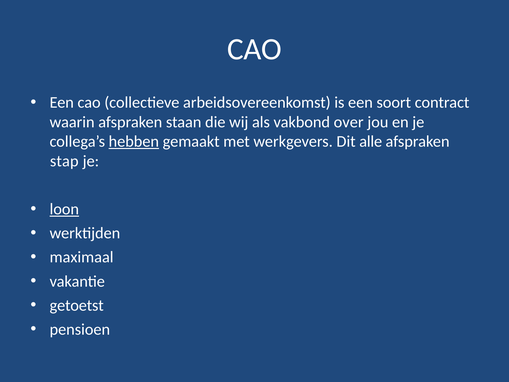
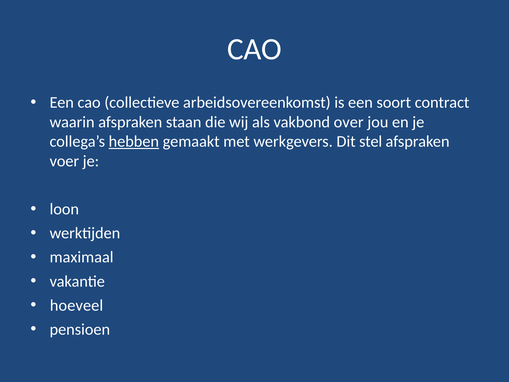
alle: alle -> stel (371, 142)
stap: stap -> voer (64, 161)
loon underline: present -> none (64, 209)
getoetst: getoetst -> hoeveel (77, 305)
